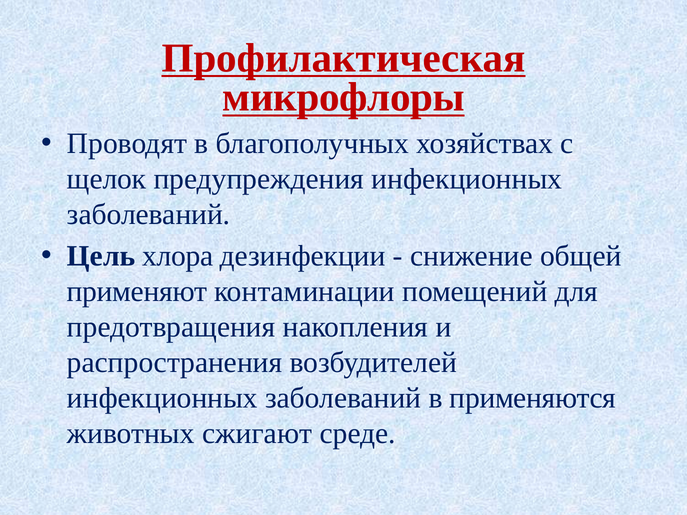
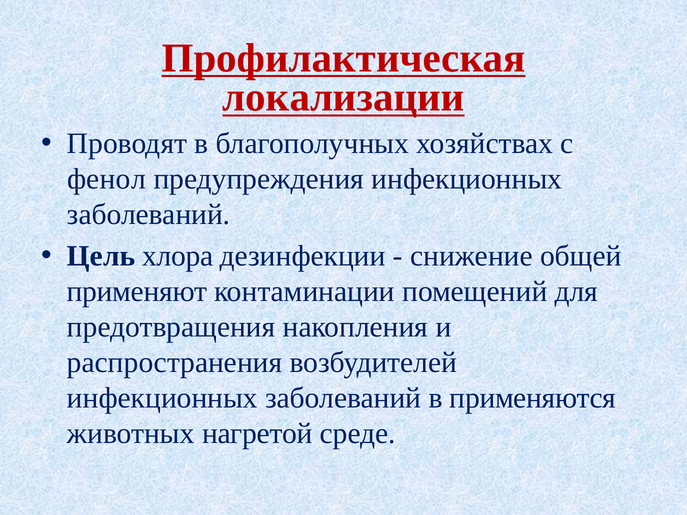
микрофлоры: микрофлоры -> локализации (343, 97)
щелок: щелок -> фенол (106, 179)
сжигают: сжигают -> нагретой (257, 434)
